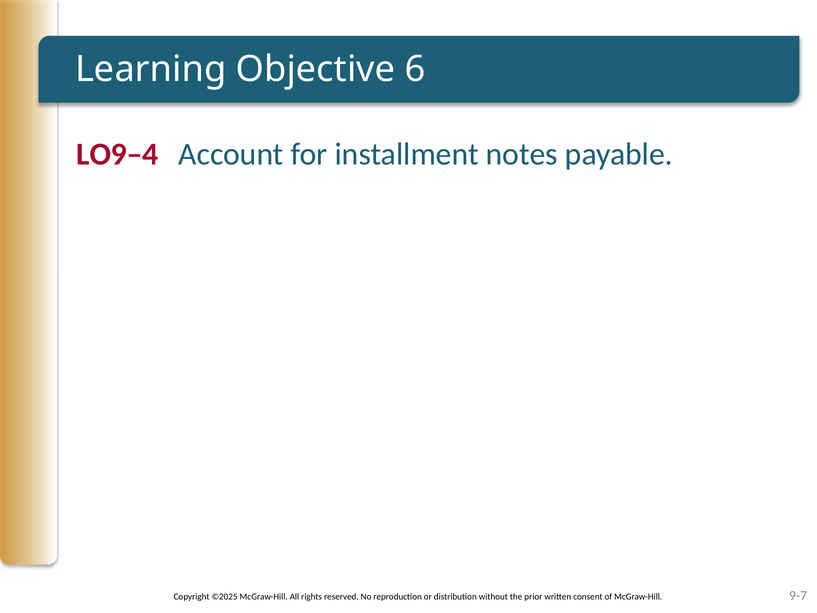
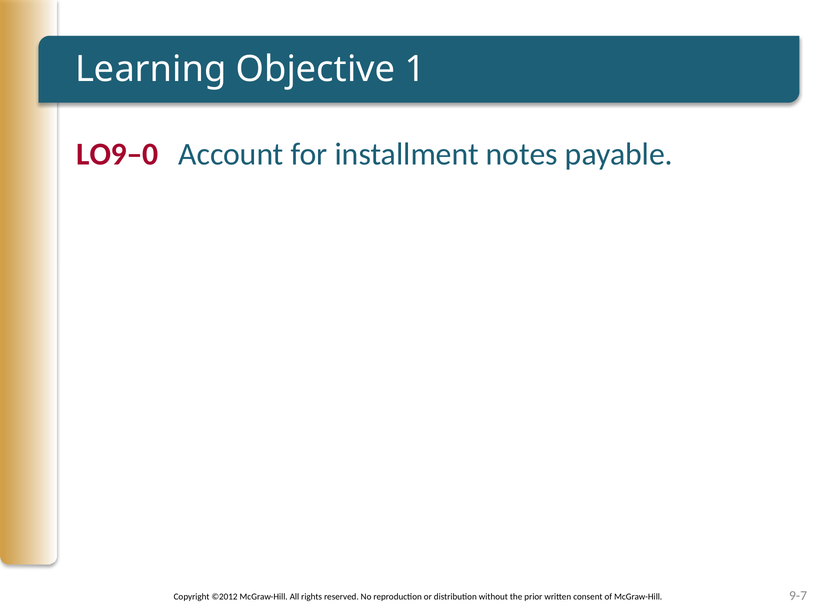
6: 6 -> 1 (415, 69)
LO9–4: LO9–4 -> LO9–0 (117, 154)
©2025: ©2025 -> ©2012 (225, 597)
